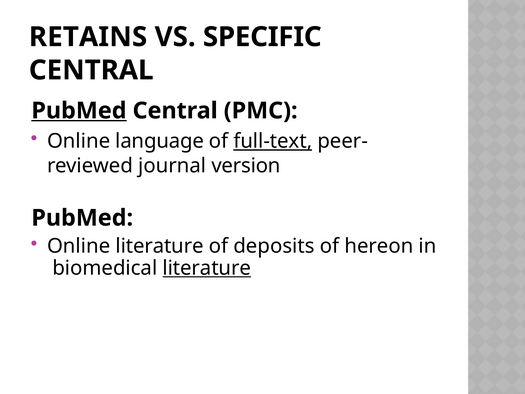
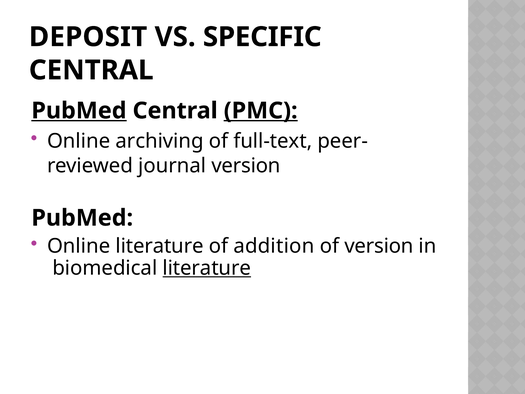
RETAINS: RETAINS -> DEPOSIT (88, 37)
PMC underline: none -> present (261, 111)
language: language -> archiving (160, 141)
full-text underline: present -> none (273, 141)
deposits: deposits -> addition (274, 246)
of hereon: hereon -> version (379, 246)
